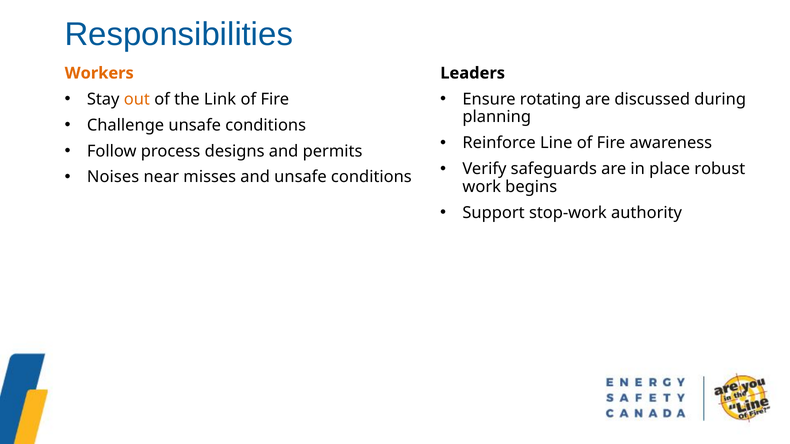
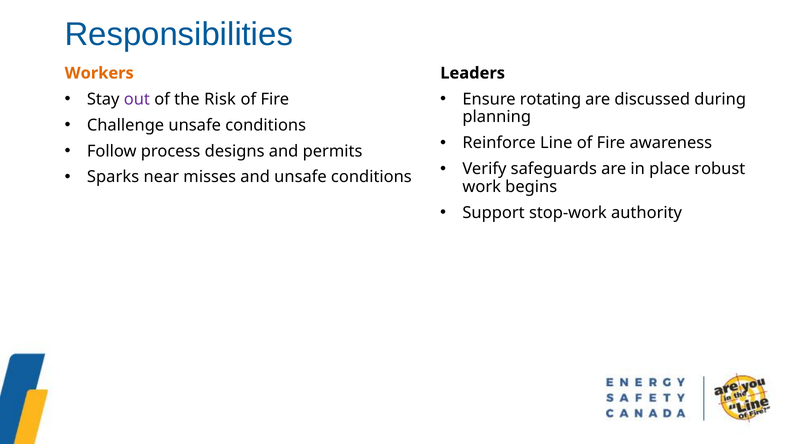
out colour: orange -> purple (137, 99)
Link: Link -> Risk (220, 99)
Noises: Noises -> Sparks (113, 177)
